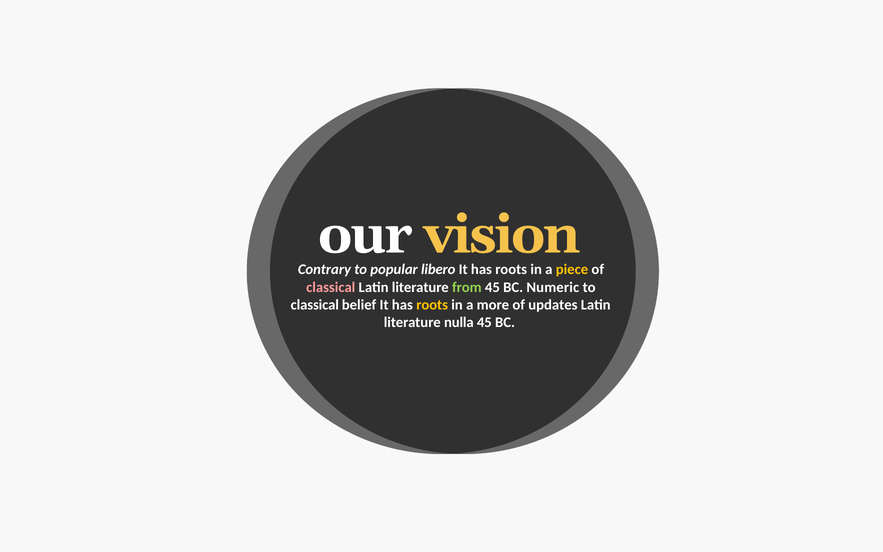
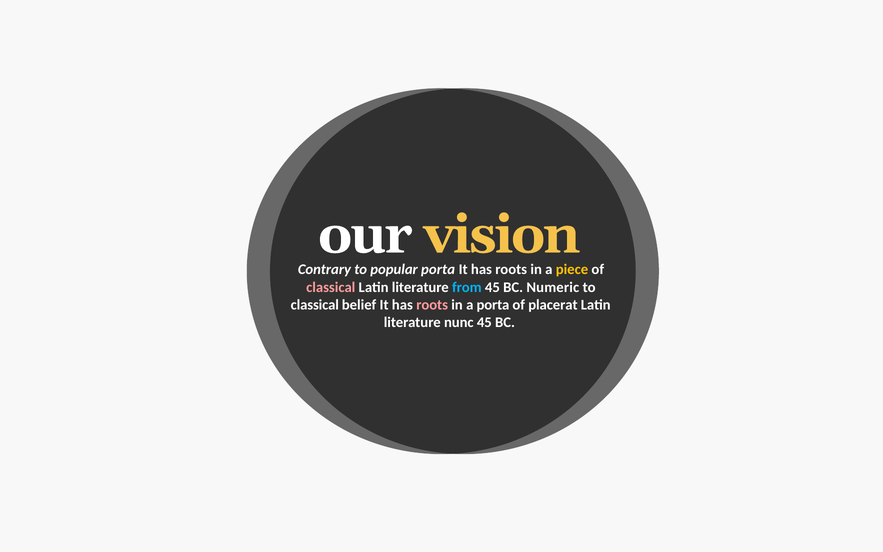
popular libero: libero -> porta (438, 269)
from colour: light green -> light blue (467, 287)
roots colour: yellow -> pink (432, 305)
a more: more -> porta (493, 305)
updates: updates -> placerat (553, 305)
nulla: nulla -> nunc (459, 322)
